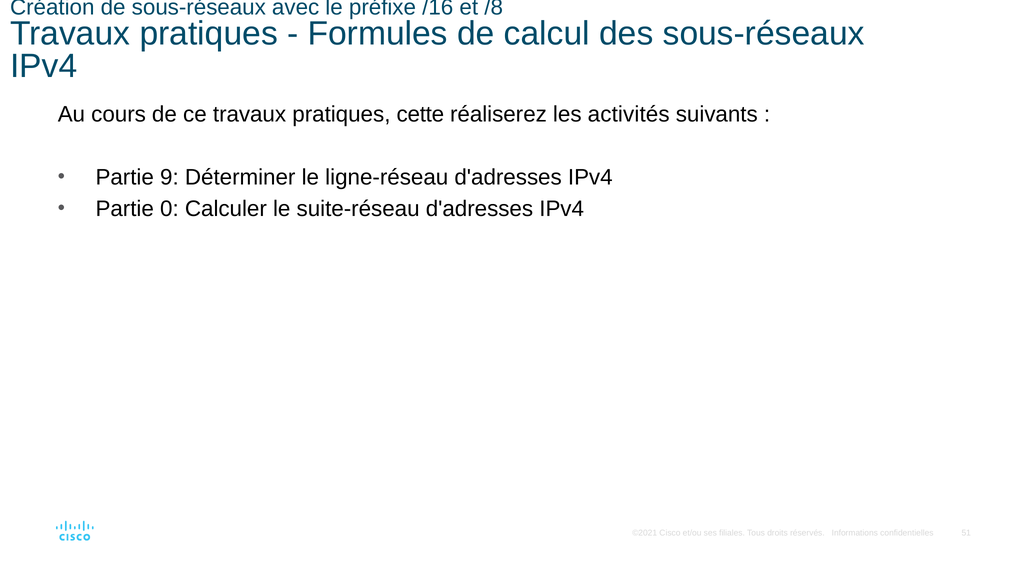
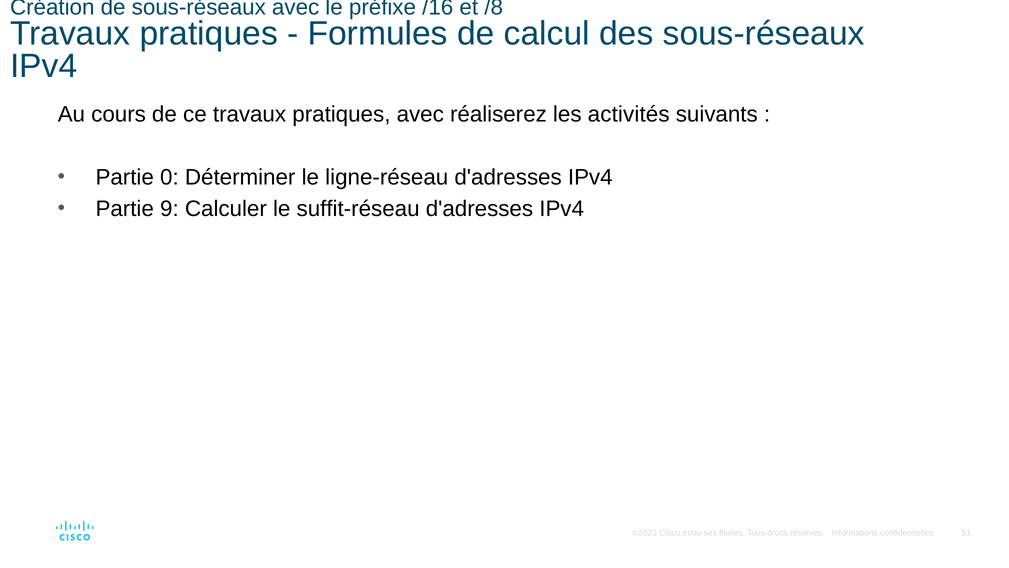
pratiques cette: cette -> avec (420, 114)
9: 9 -> 0 (169, 177)
0: 0 -> 9 (169, 209)
suite-réseau: suite-réseau -> suffit-réseau (358, 209)
